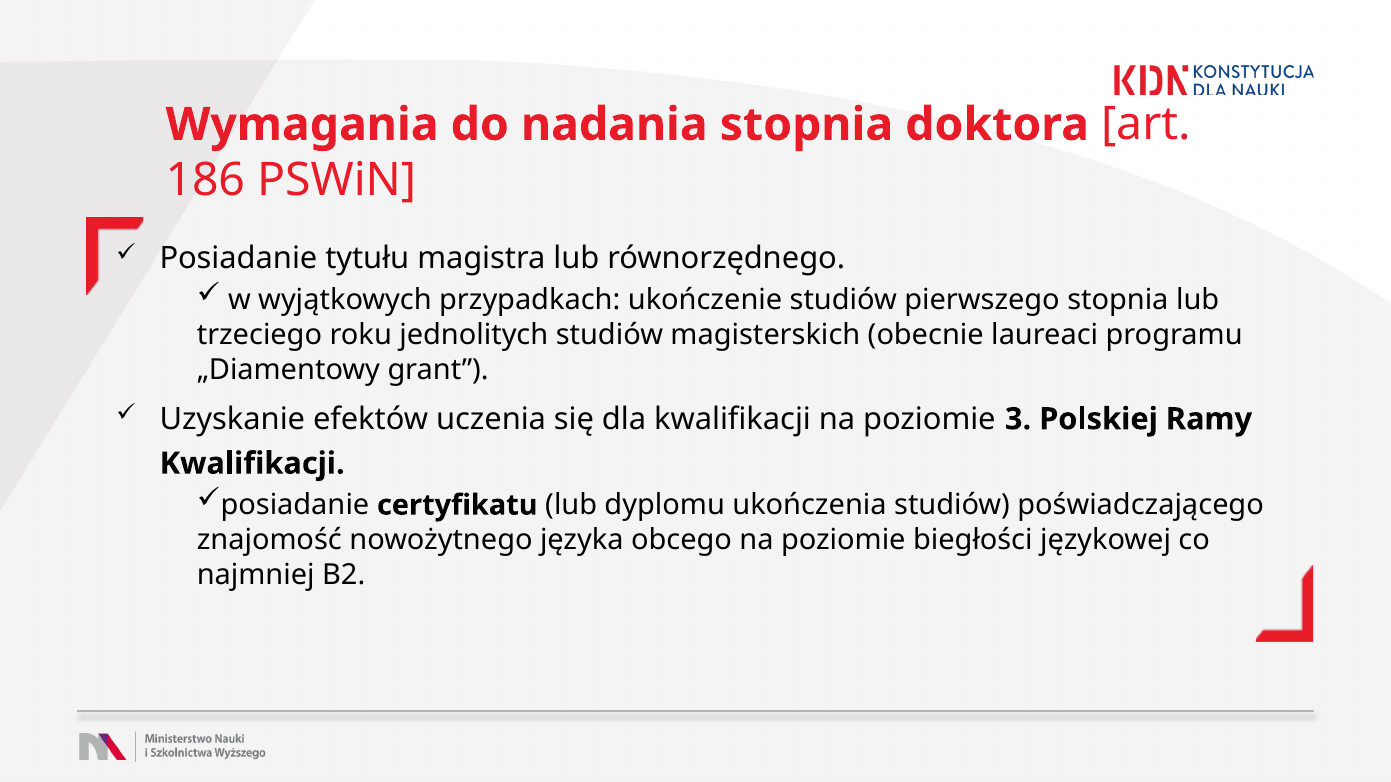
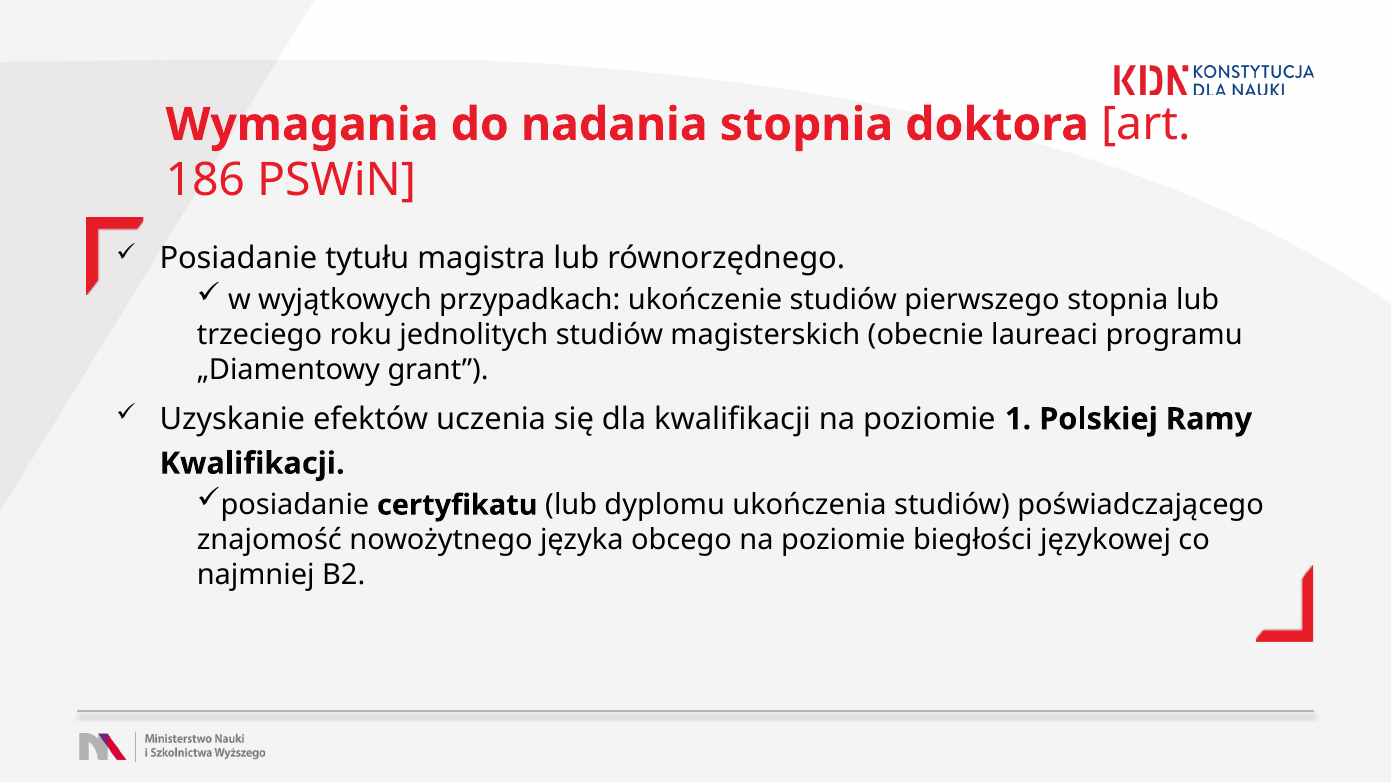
3: 3 -> 1 (1018, 419)
